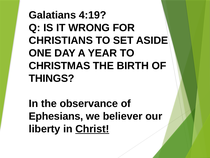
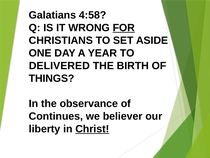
4:19: 4:19 -> 4:58 (93, 15)
FOR underline: none -> present (124, 28)
CHRISTMAS: CHRISTMAS -> DELIVERED (59, 66)
Ephesians: Ephesians -> Continues (56, 116)
